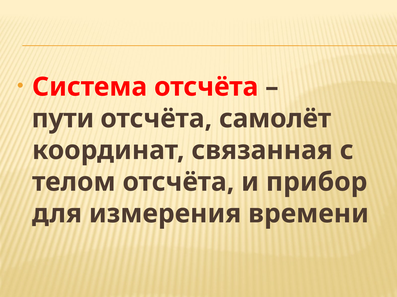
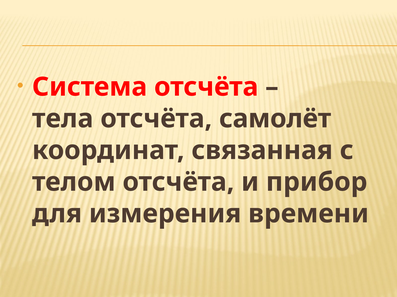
пути: пути -> тела (63, 119)
